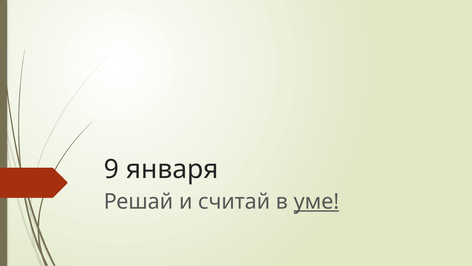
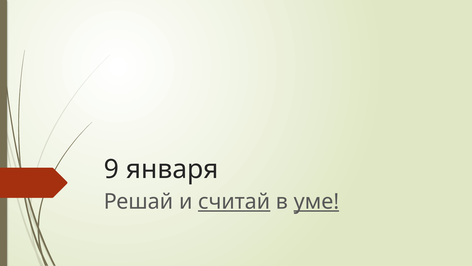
считай underline: none -> present (234, 201)
